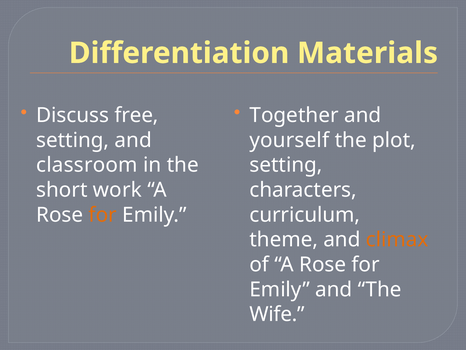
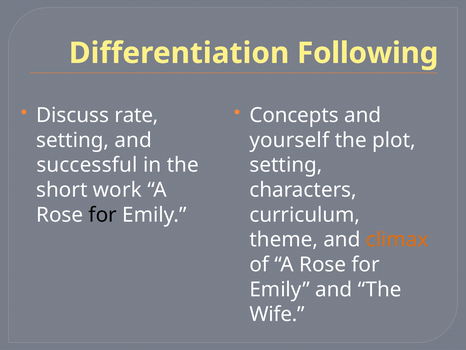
Materials: Materials -> Following (368, 53)
free: free -> rate (136, 115)
Together: Together -> Concepts (294, 115)
classroom: classroom -> successful (87, 165)
for colour: orange -> black (103, 215)
